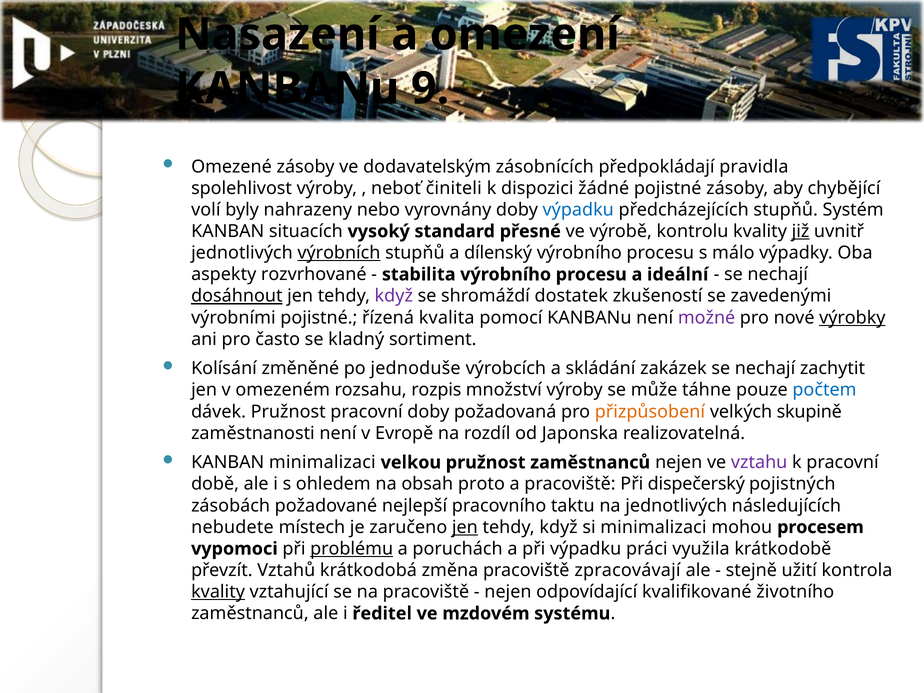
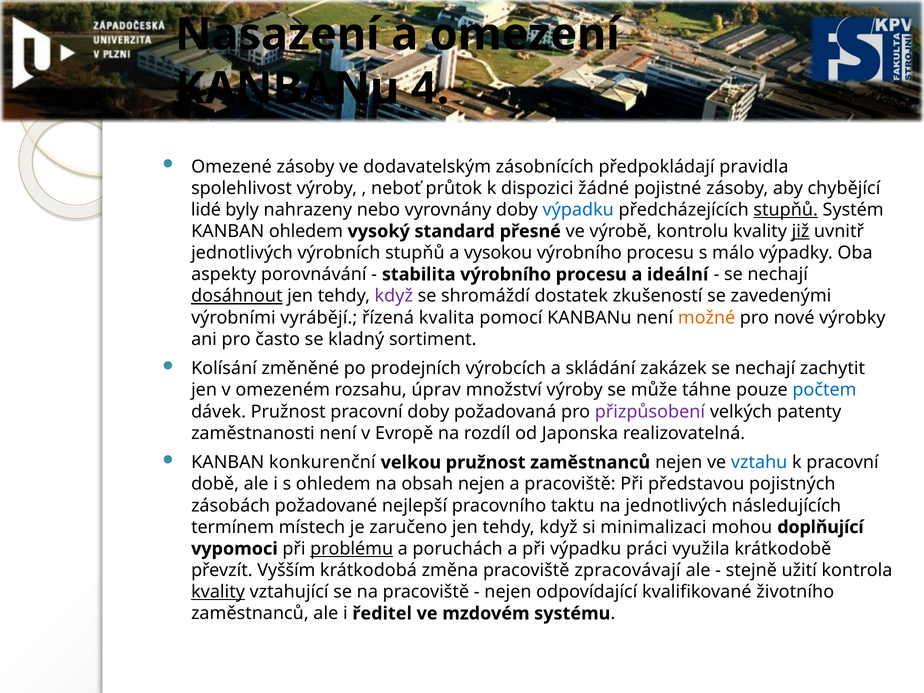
9: 9 -> 4 (430, 89)
činiteli: činiteli -> průtok (454, 188)
volí: volí -> lidé (206, 210)
stupňů underline: none -> present (786, 210)
KANBAN situacích: situacích -> ohledem (306, 231)
výrobních underline: present -> none (339, 253)
dílenský: dílenský -> vysokou (498, 253)
rozvrhované: rozvrhované -> porovnávání (314, 274)
výrobními pojistné: pojistné -> vyrábějí (319, 318)
možné colour: purple -> orange (707, 318)
výrobky underline: present -> none (852, 318)
jednoduše: jednoduše -> prodejních (416, 368)
rozpis: rozpis -> úprav (436, 390)
přizpůsobení colour: orange -> purple (650, 412)
skupině: skupině -> patenty (809, 412)
KANBAN minimalizaci: minimalizaci -> konkurenční (322, 462)
vztahu colour: purple -> blue (759, 462)
obsah proto: proto -> nejen (481, 484)
dispečerský: dispečerský -> představou (696, 484)
nebudete: nebudete -> termínem (233, 527)
jen underline: present -> none (465, 527)
procesem: procesem -> doplňující (820, 527)
Vztahů: Vztahů -> Vyšším (286, 570)
